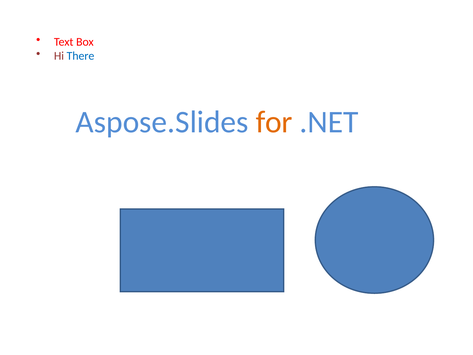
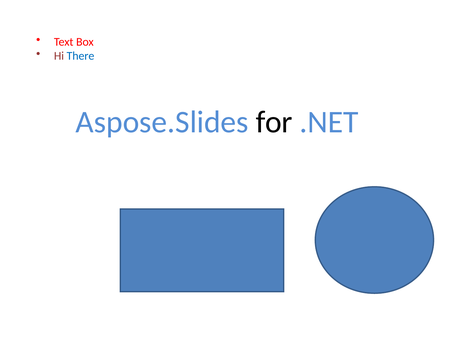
for colour: orange -> black (274, 122)
